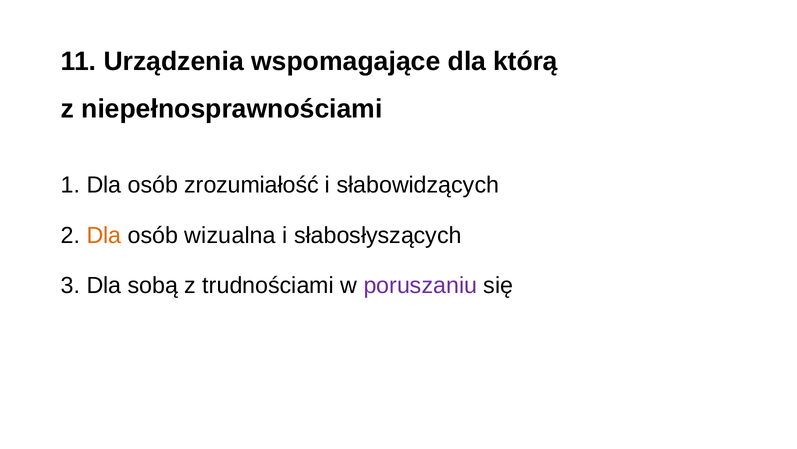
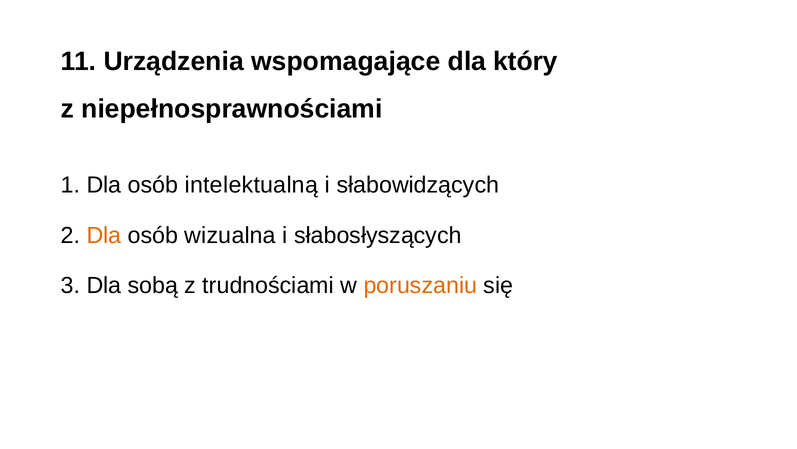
którą: którą -> który (525, 61)
zrozumiałość: zrozumiałość -> intelektualną (251, 185)
poruszaniu colour: purple -> orange (420, 285)
